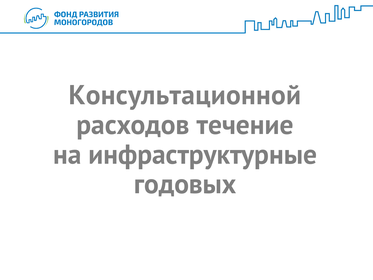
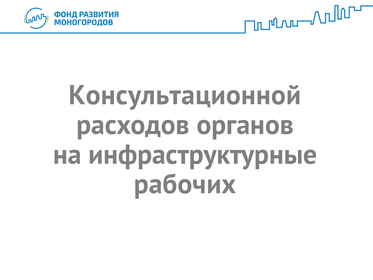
течение: течение -> органов (245, 125)
годовых: годовых -> рабочих (185, 184)
